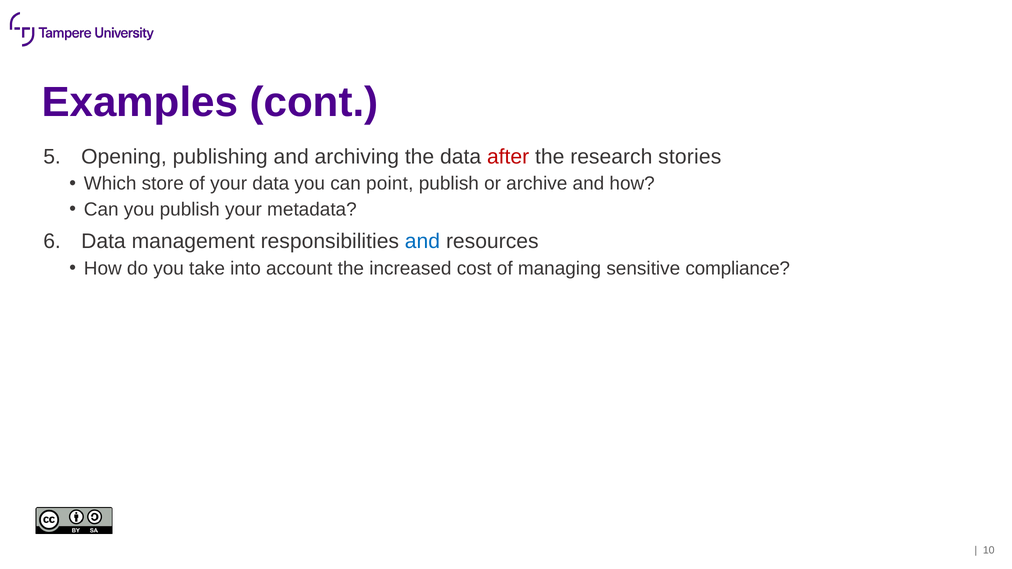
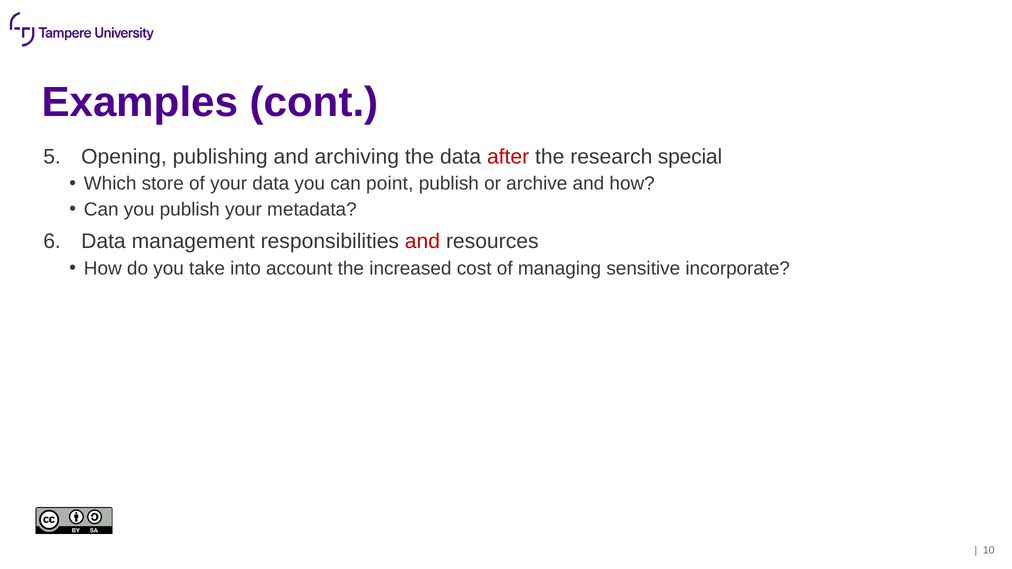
stories: stories -> special (690, 157)
and colour: blue -> red (422, 242)
compliance: compliance -> incorporate (738, 268)
